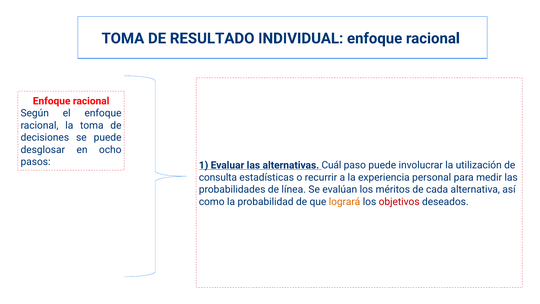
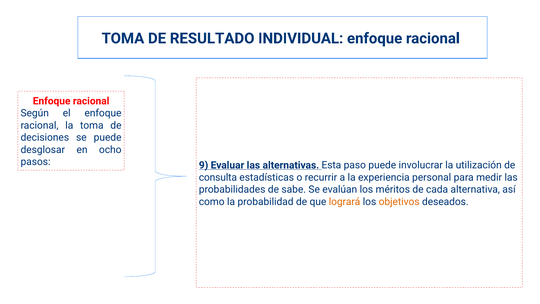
1: 1 -> 9 (204, 165)
Cuál: Cuál -> Esta (331, 165)
línea: línea -> sabe (294, 189)
objetivos colour: red -> orange (399, 201)
